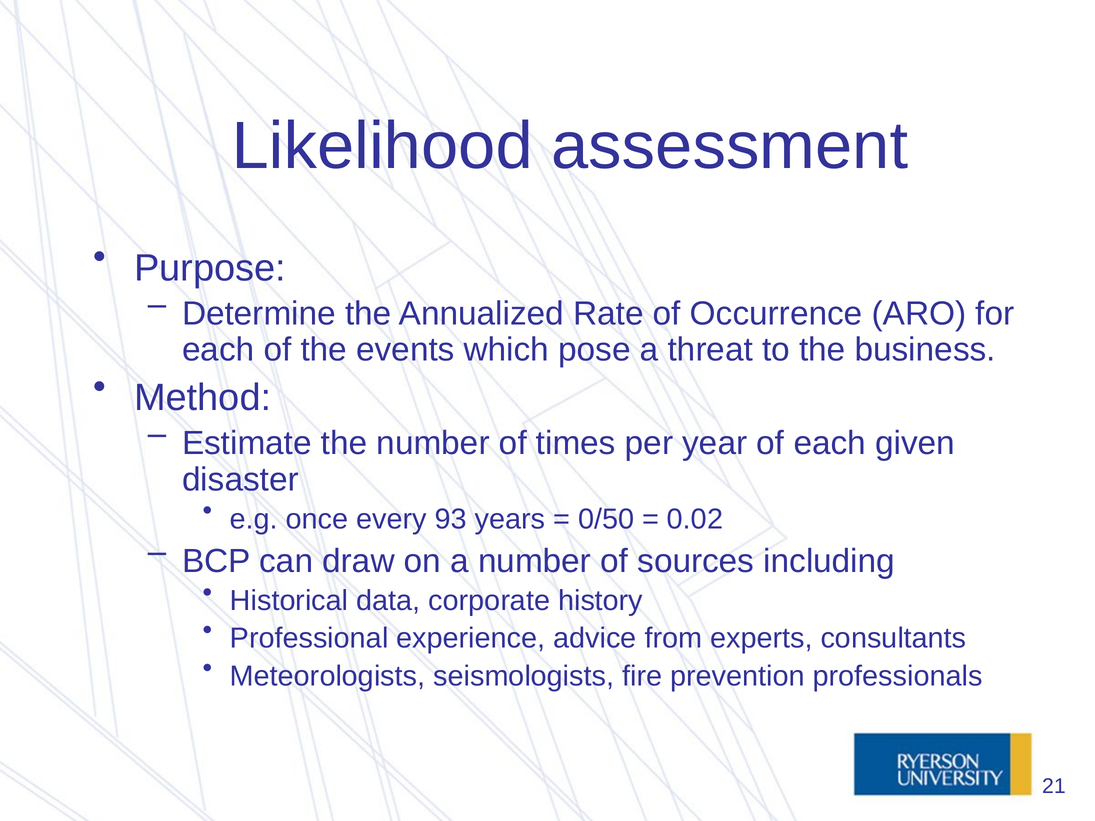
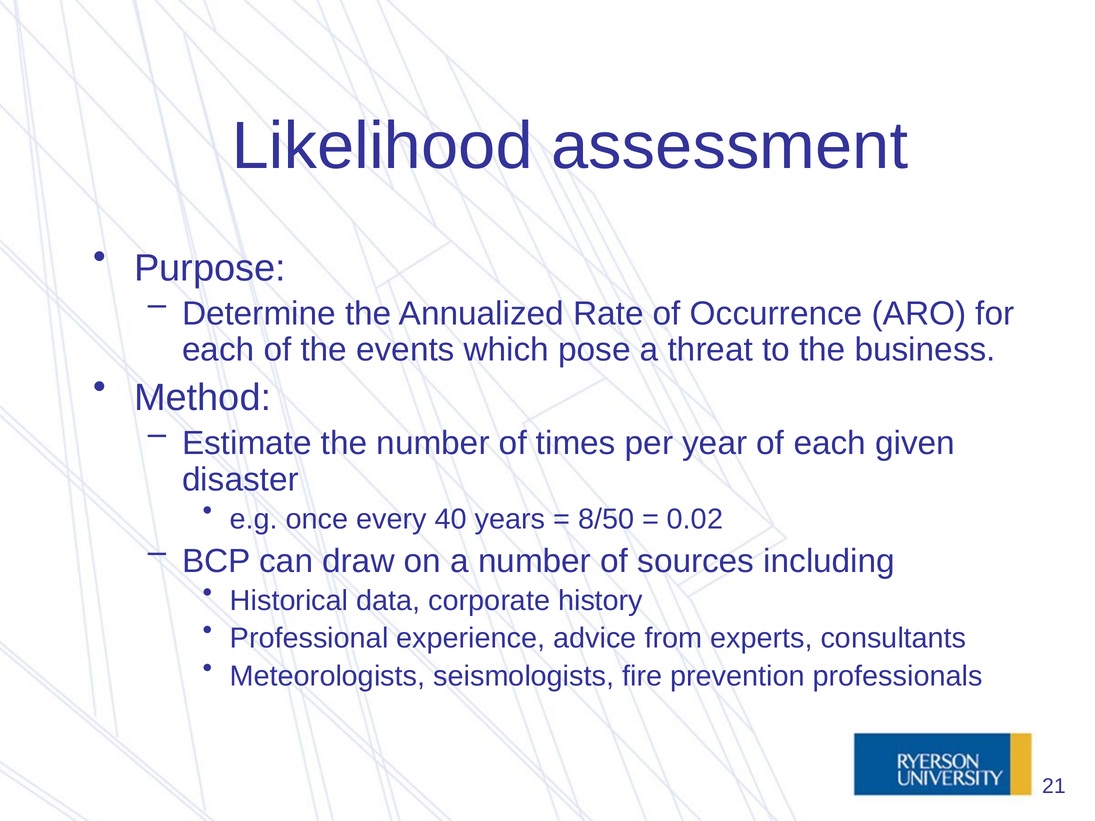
93: 93 -> 40 (451, 519)
0/50: 0/50 -> 8/50 (606, 519)
